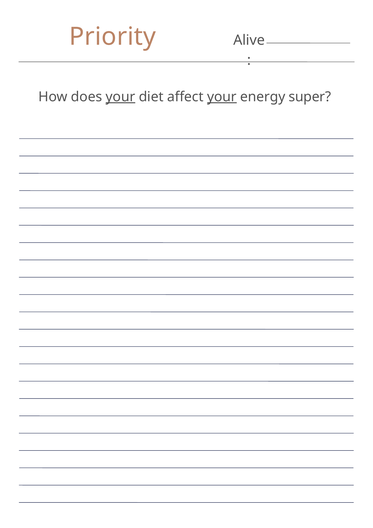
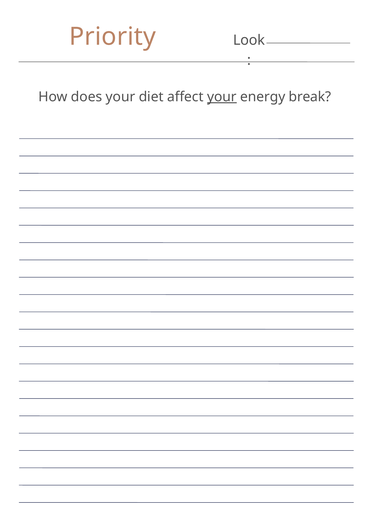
Alive: Alive -> Look (249, 40)
your underline: present -> none (120, 97)
super: super -> break (310, 97)
